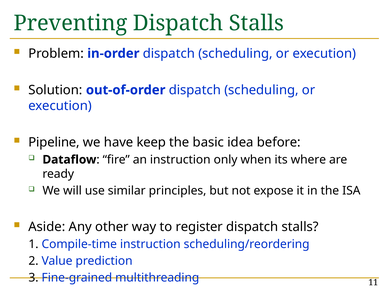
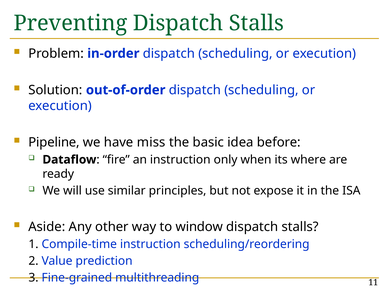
keep: keep -> miss (151, 142)
register: register -> window (199, 227)
